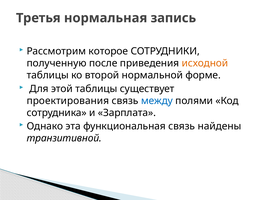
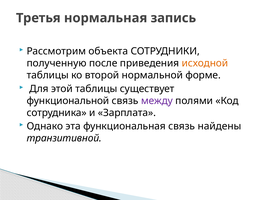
которое: которое -> объекта (108, 51)
проектирования: проектирования -> функциональной (68, 101)
между colour: blue -> purple (157, 101)
